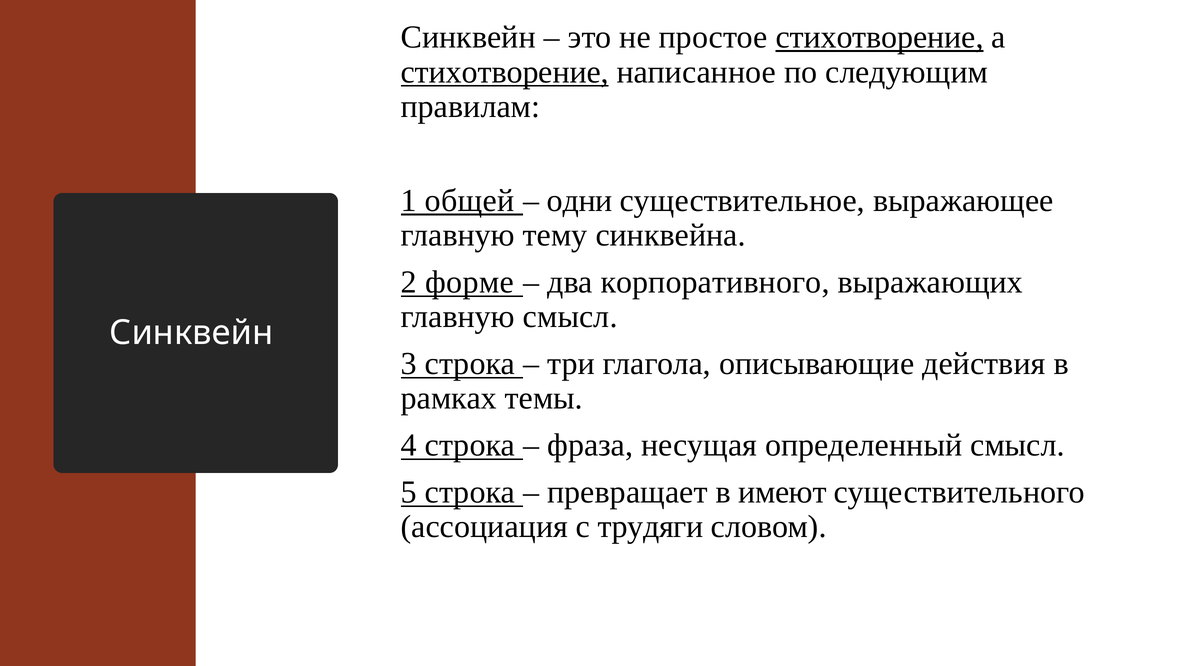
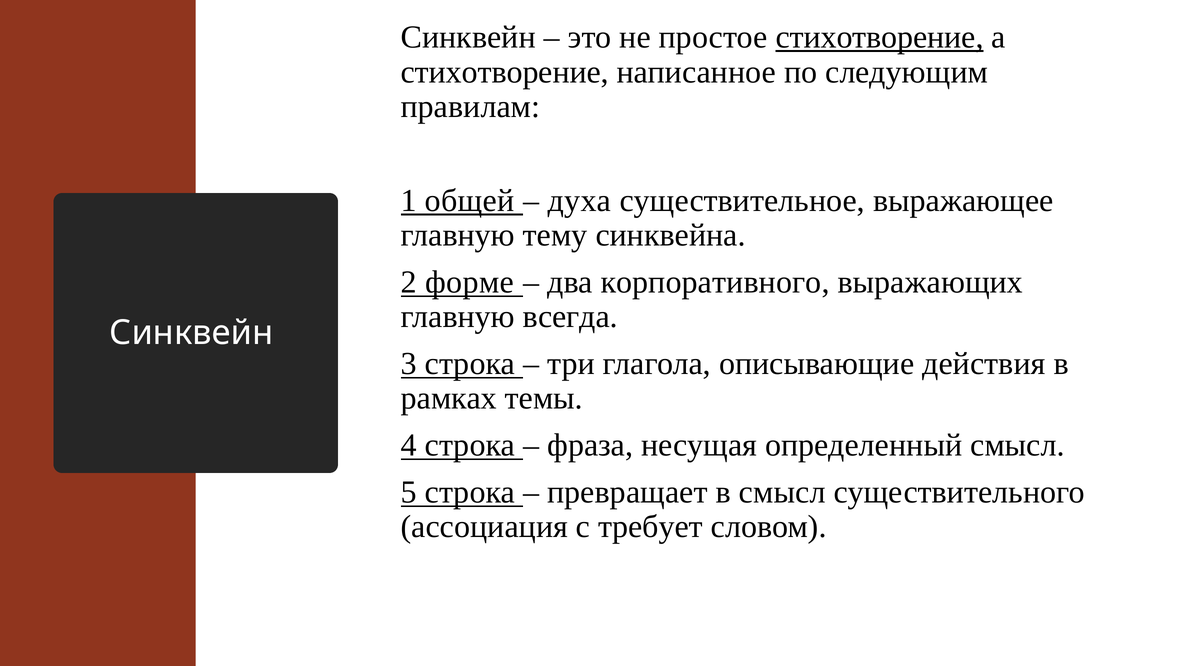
стихотворение underline: present -> none (505, 72)
одни: одни -> духа (579, 201)
главную смысл: смысл -> всегда (570, 317)
в имеют: имеют -> смысл (782, 492)
трудяги: трудяги -> требует (651, 527)
